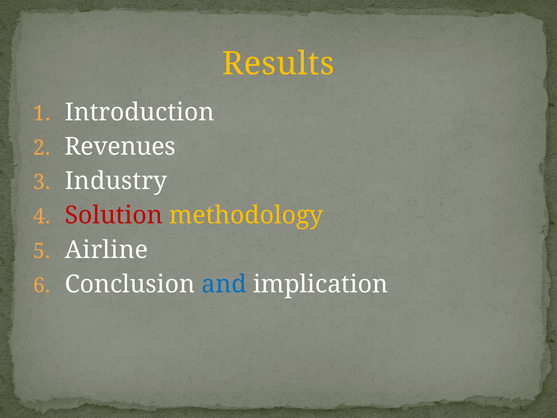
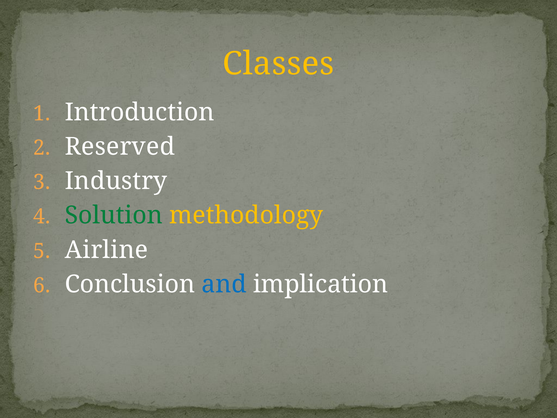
Results: Results -> Classes (278, 64)
Revenues: Revenues -> Reserved (120, 147)
Solution colour: red -> green (114, 215)
